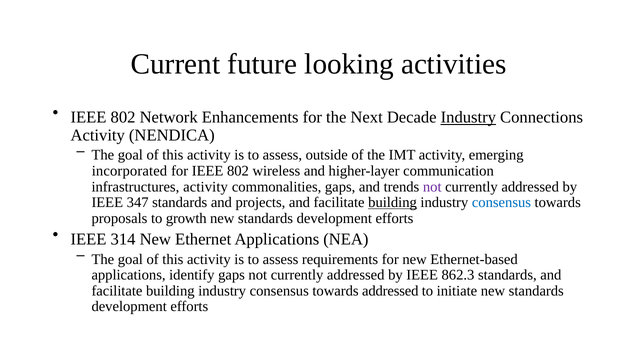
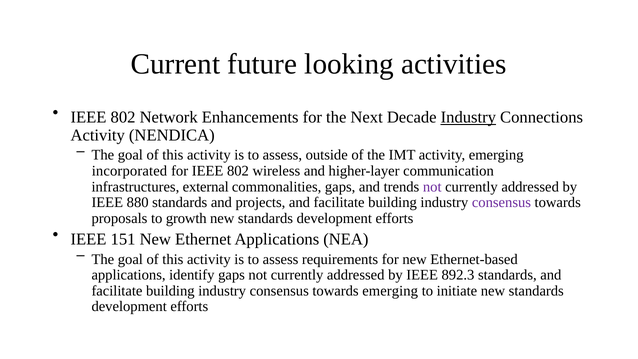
infrastructures activity: activity -> external (206, 187)
347: 347 -> 880 (138, 202)
building underline: present -> none (393, 202)
consensus colour: blue -> purple (501, 202)
314: 314 -> 151 (123, 239)
862.3: 862.3 -> 892.3 (458, 275)
towards addressed: addressed -> emerging (390, 291)
